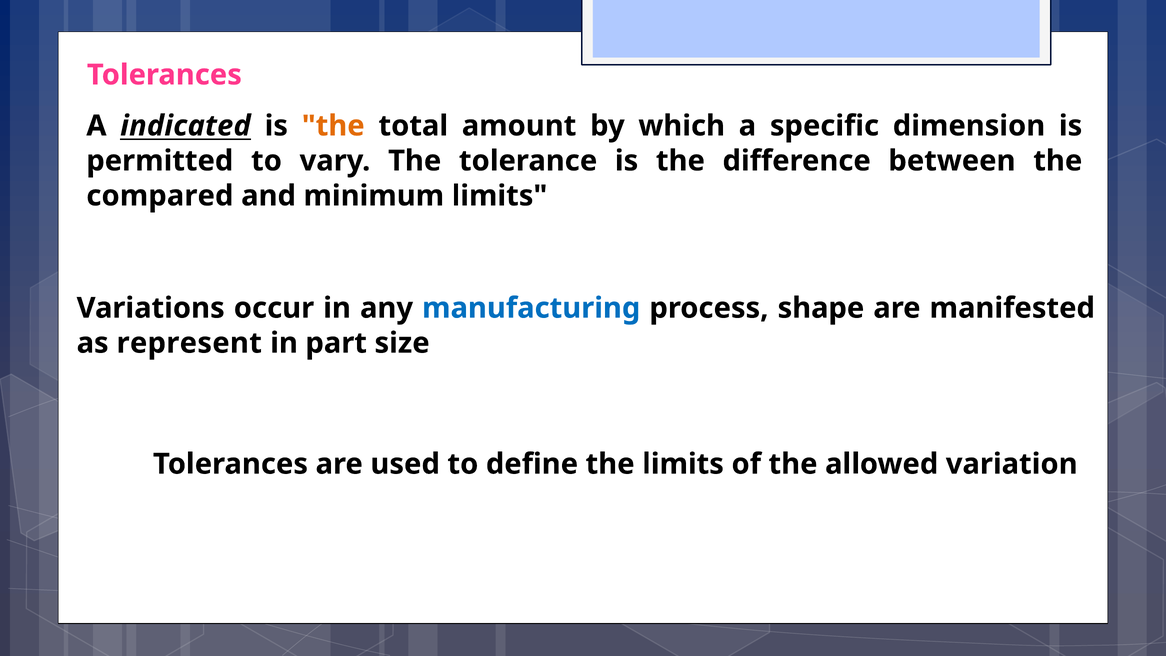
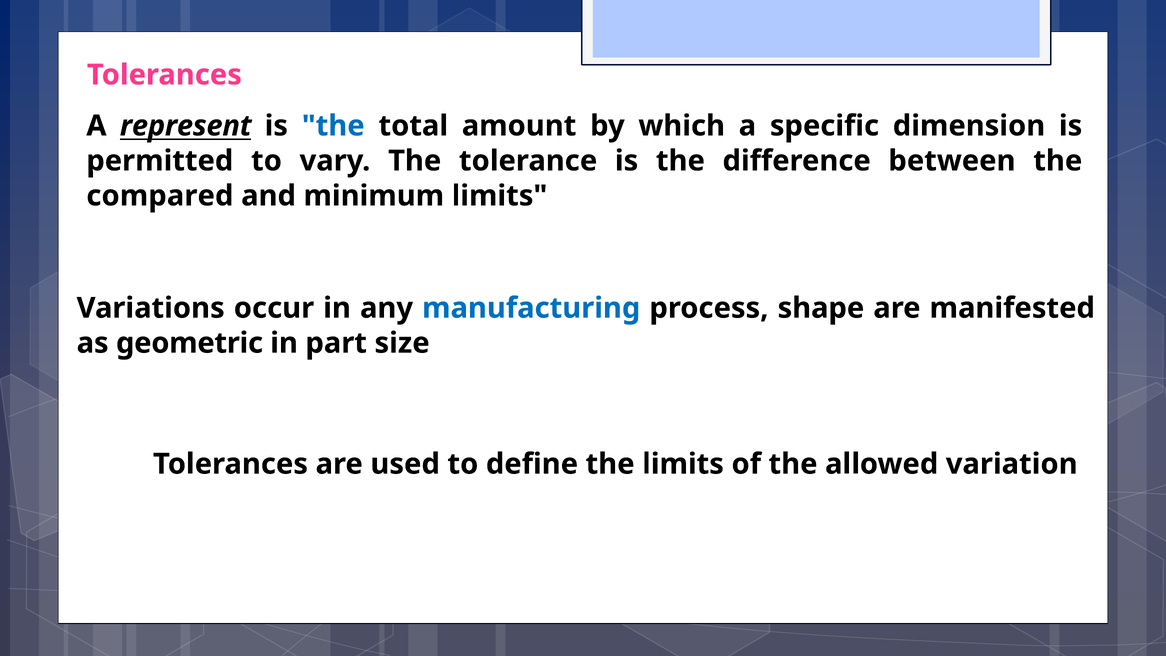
indicated: indicated -> represent (186, 126)
the colour: orange -> blue (333, 126)
represent: represent -> geometric (190, 343)
